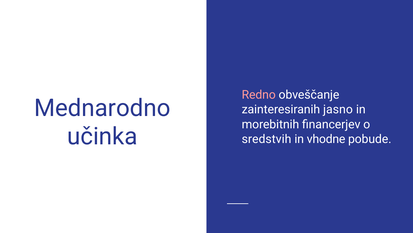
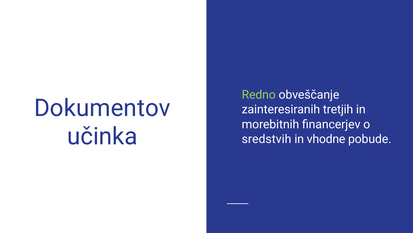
Redno colour: pink -> light green (259, 94)
Mednarodno: Mednarodno -> Dokumentov (102, 108)
jasno: jasno -> tretjih (338, 109)
